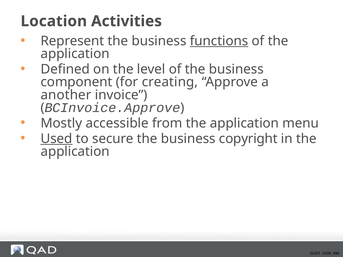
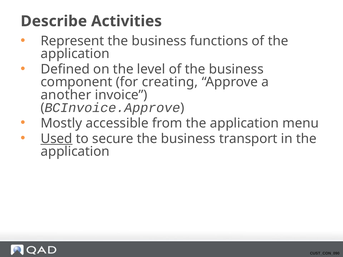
Location: Location -> Describe (54, 21)
functions underline: present -> none (219, 41)
copyright: copyright -> transport (248, 139)
